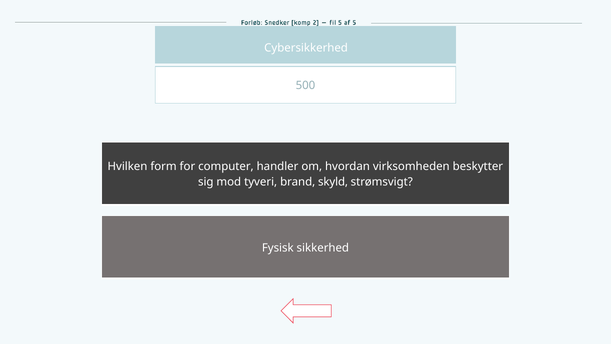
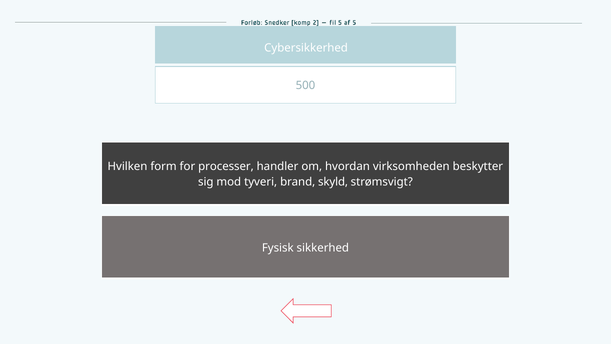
computer: computer -> processer (226, 166)
